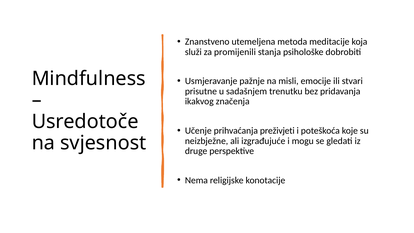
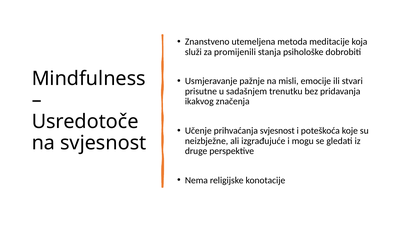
prihvaćanja preživjeti: preživjeti -> svjesnost (277, 131)
